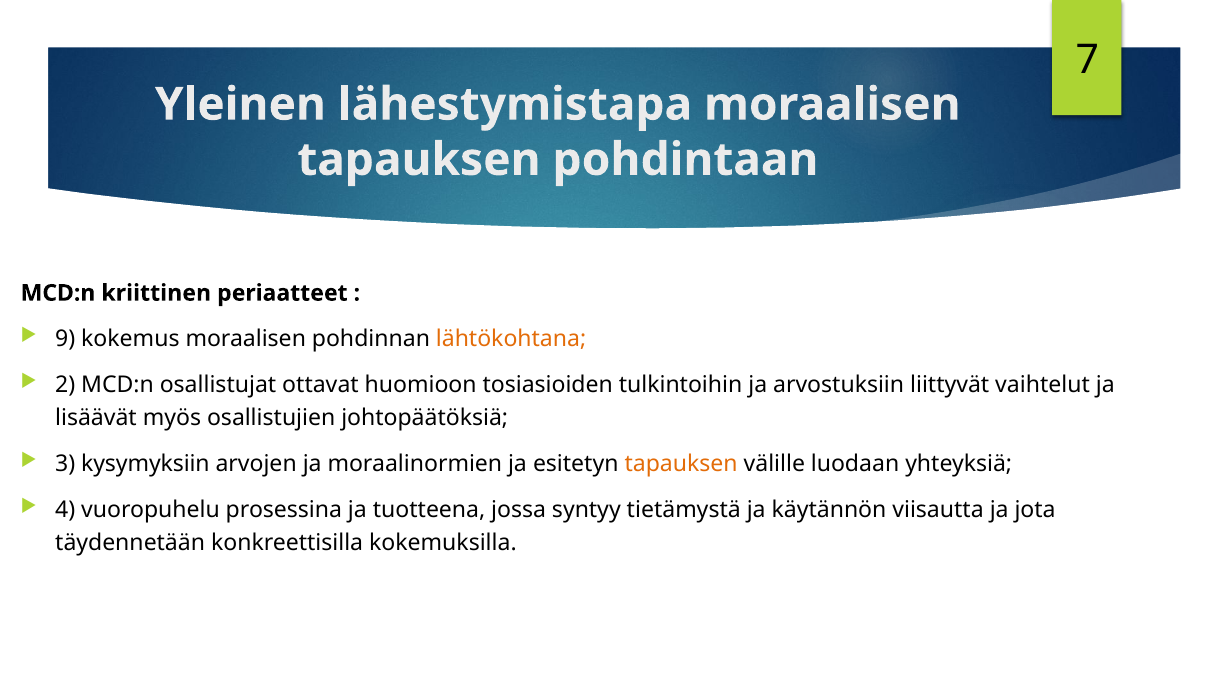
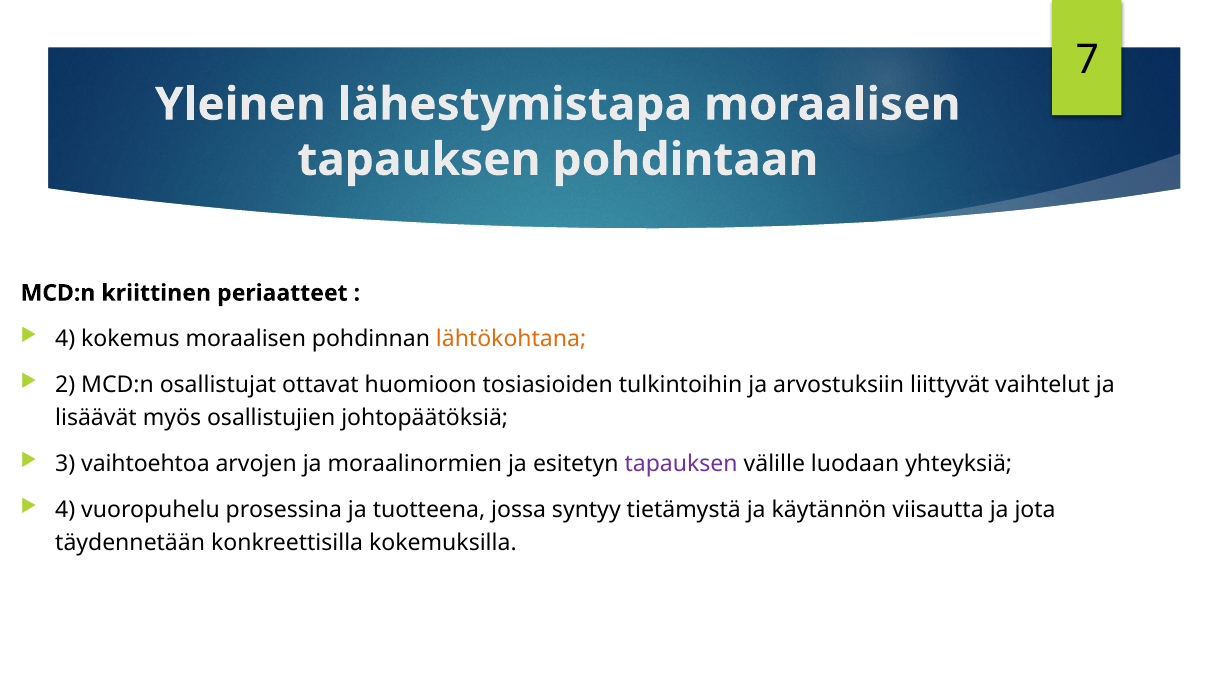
9: 9 -> 4 (65, 339)
kysymyksiin: kysymyksiin -> vaihtoehtoa (145, 464)
tapauksen colour: orange -> purple (681, 464)
